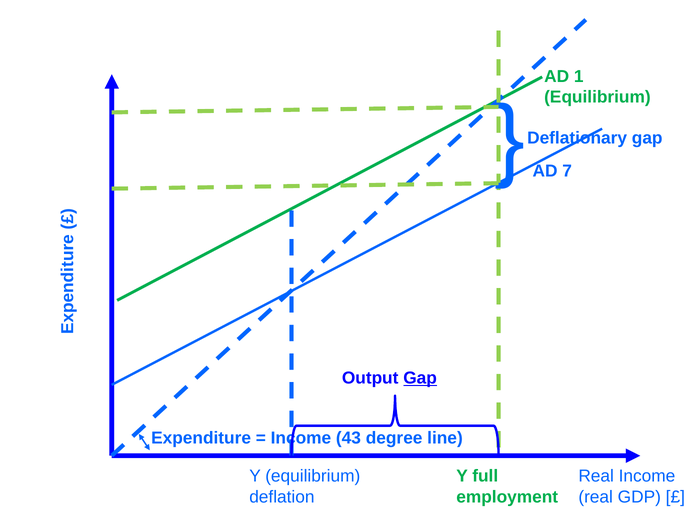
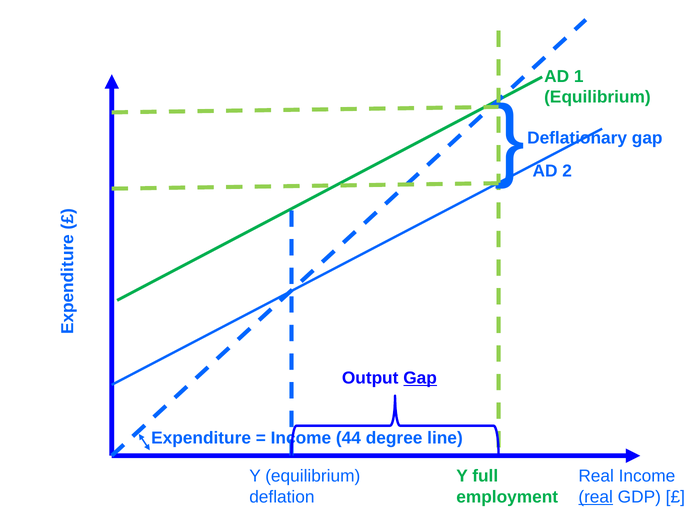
7: 7 -> 2 (567, 171)
43: 43 -> 44 (348, 438)
real underline: none -> present (596, 497)
